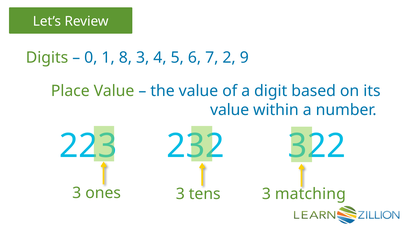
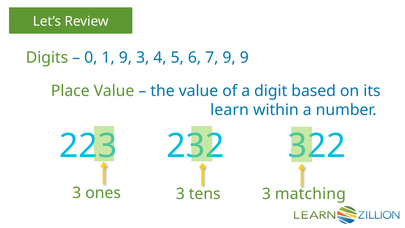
1 8: 8 -> 9 (125, 58)
7 2: 2 -> 9 (229, 58)
value: value -> learn (229, 110)
